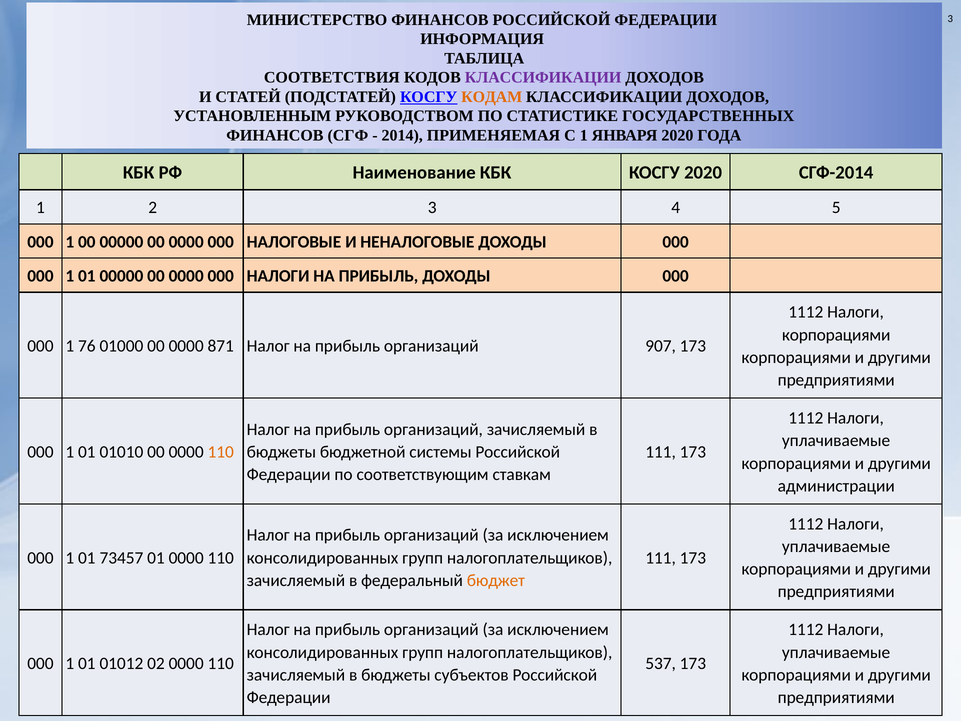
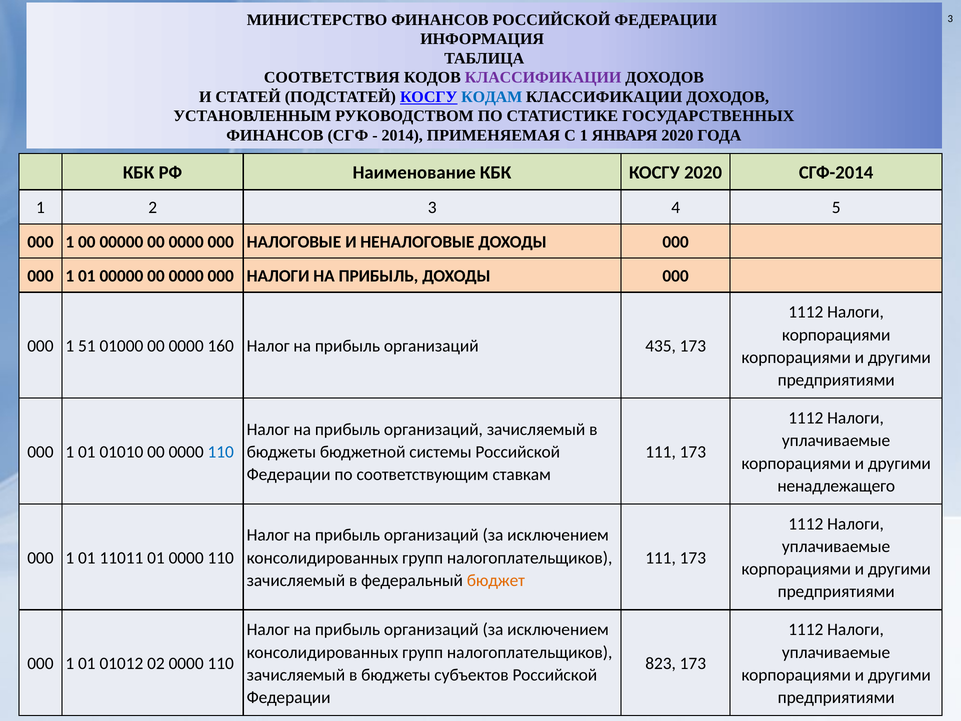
КОДАМ colour: orange -> blue (492, 97)
76: 76 -> 51 (87, 346)
871: 871 -> 160 (221, 346)
907: 907 -> 435 (661, 346)
110 colour: orange -> blue (221, 452)
администрации: администрации -> ненадлежащего (836, 486)
73457: 73457 -> 11011 (121, 558)
537: 537 -> 823 (661, 663)
